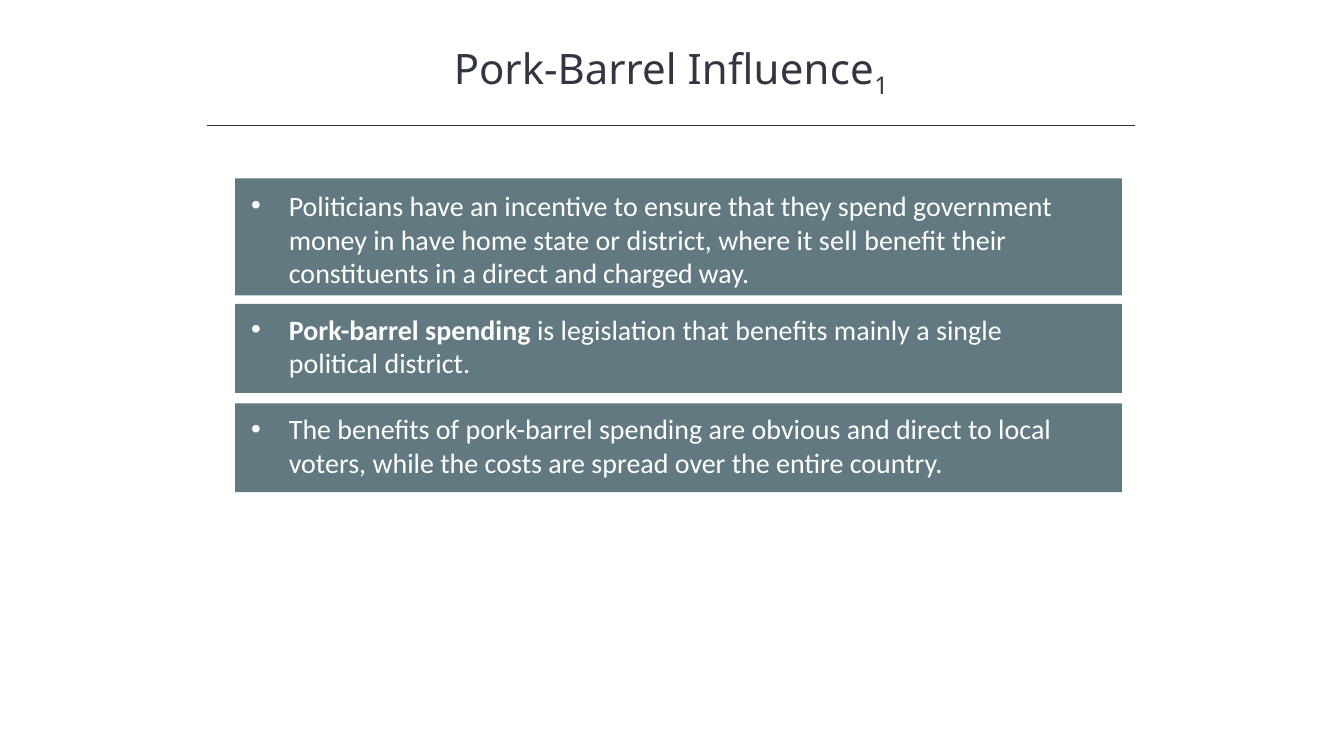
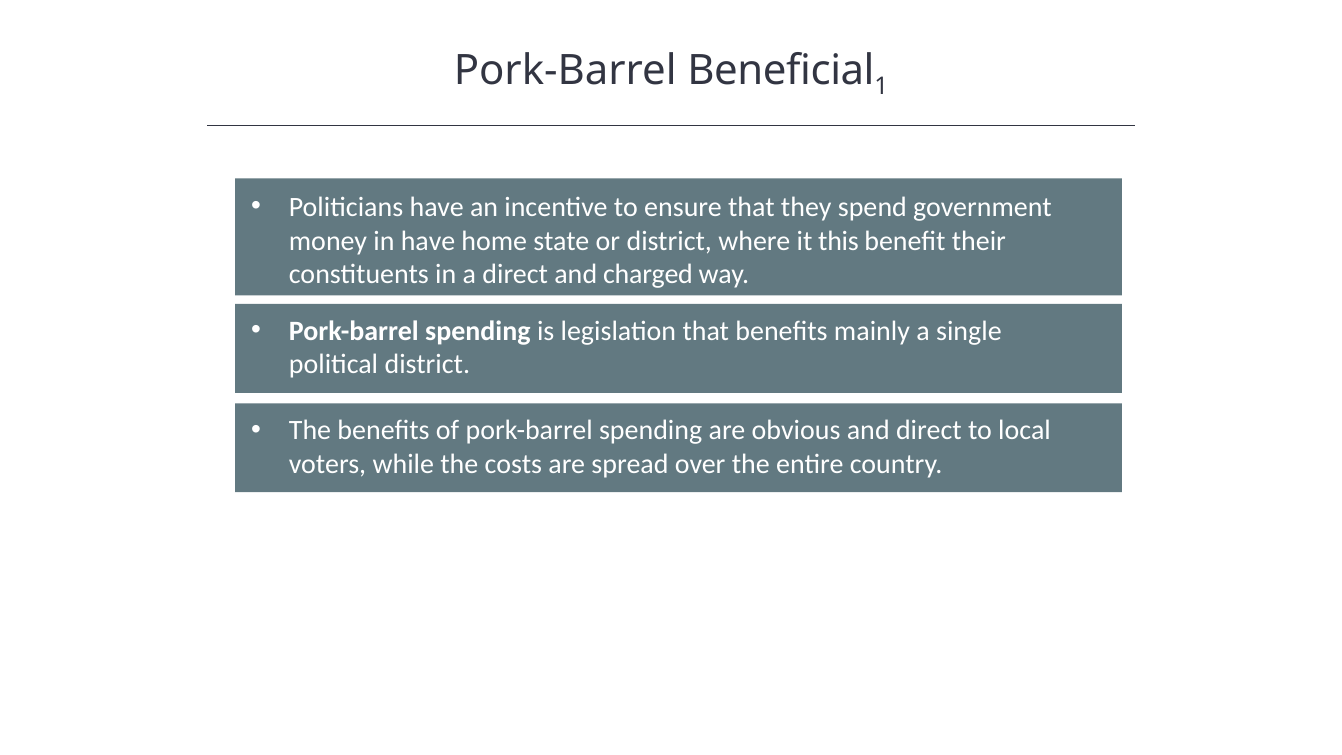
Influence: Influence -> Beneficial (781, 70)
sell: sell -> this (838, 241)
